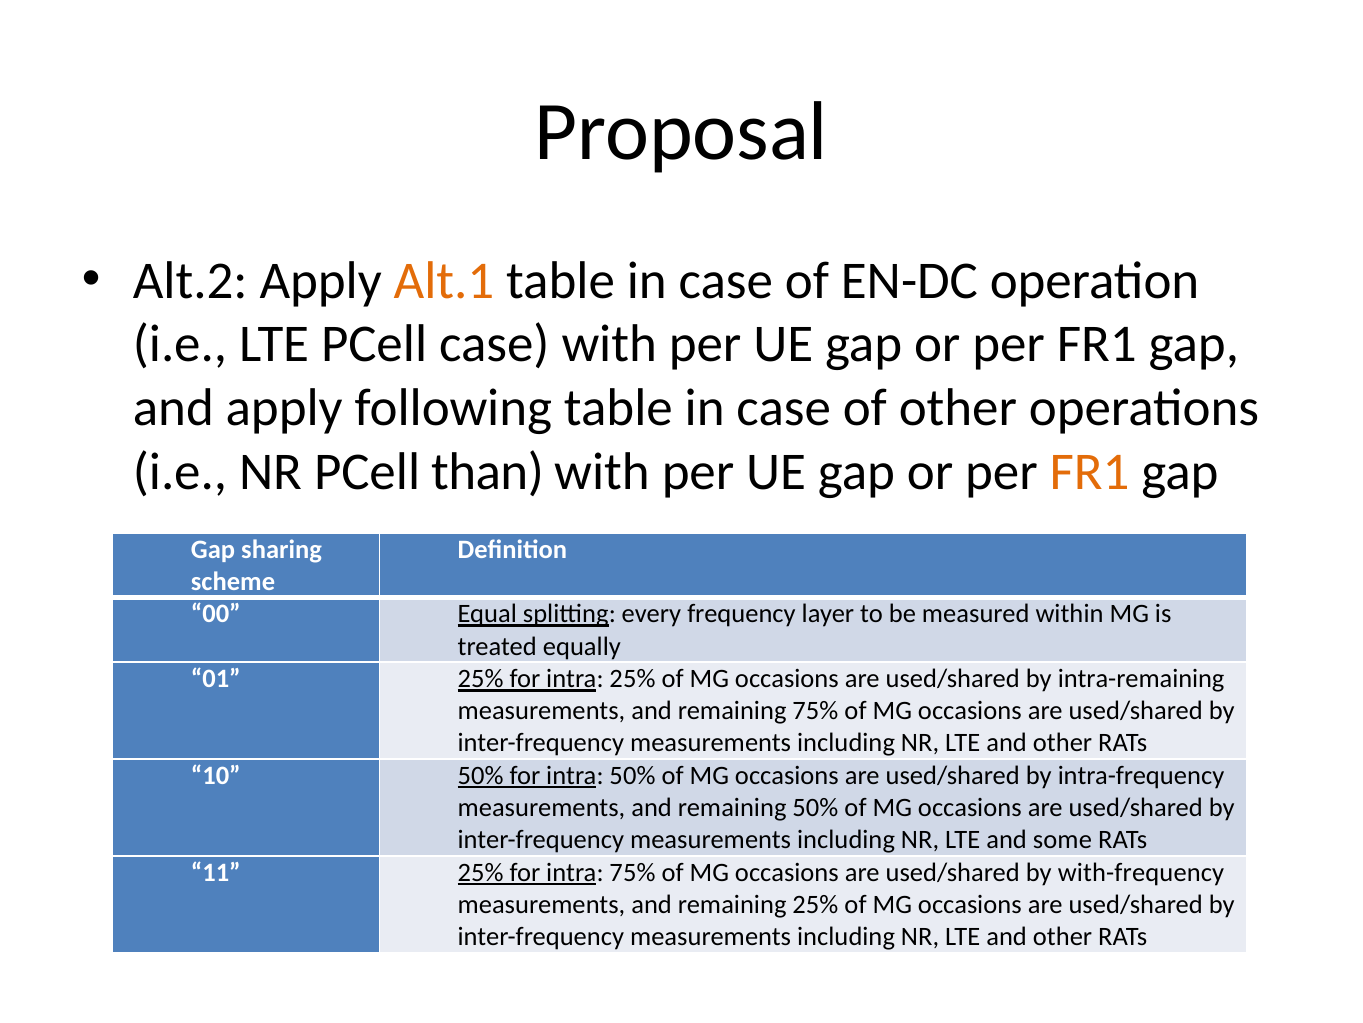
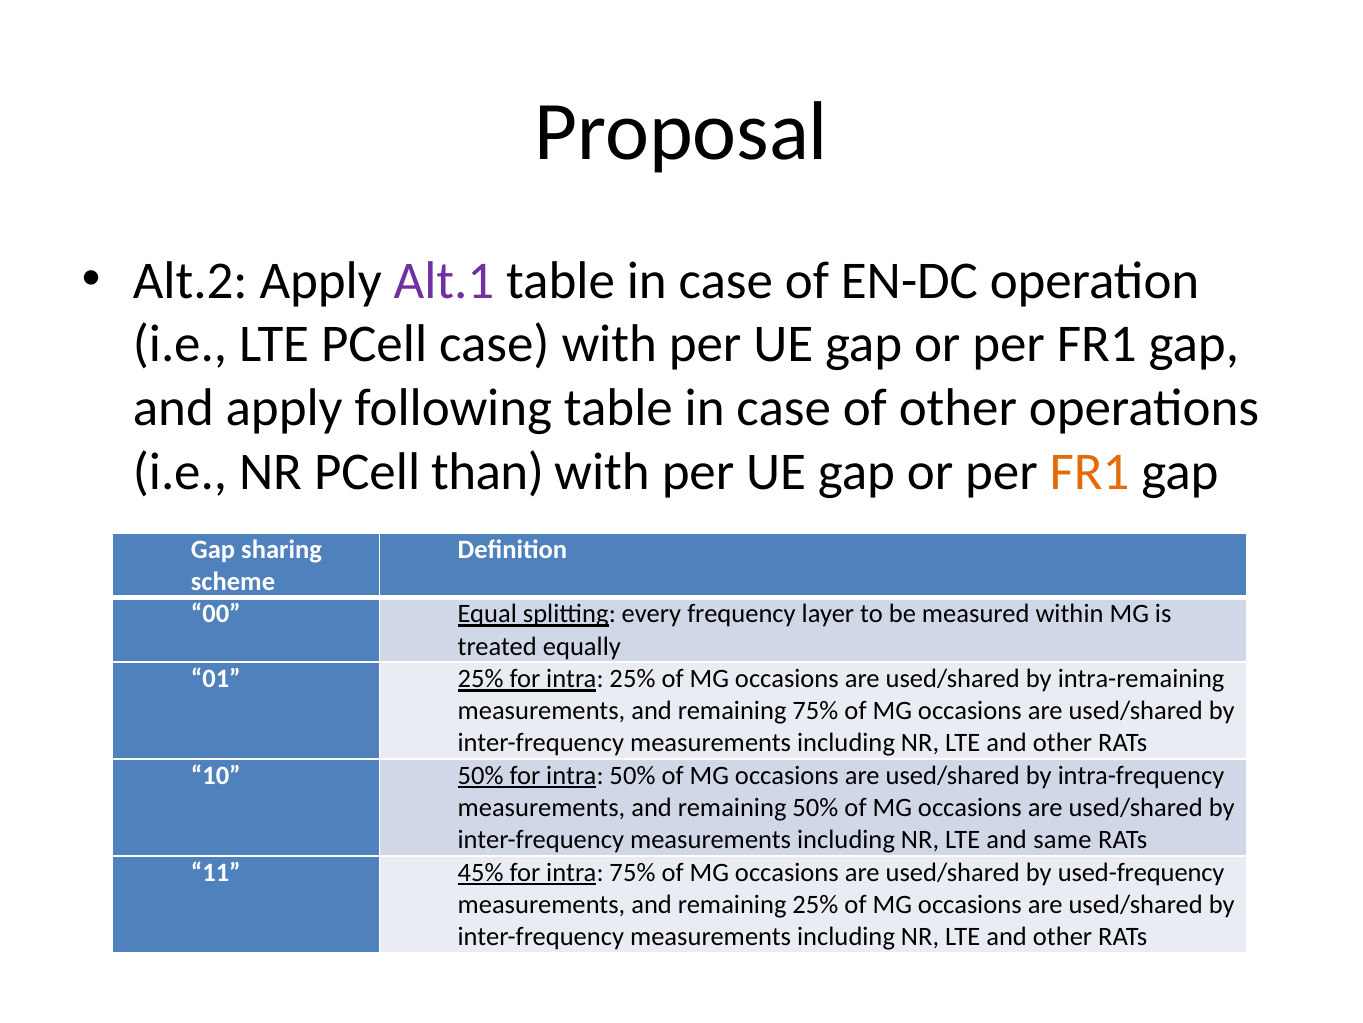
Alt.1 colour: orange -> purple (444, 281)
some: some -> same (1062, 839)
11 25%: 25% -> 45% (481, 872)
with-frequency: with-frequency -> used-frequency (1141, 872)
